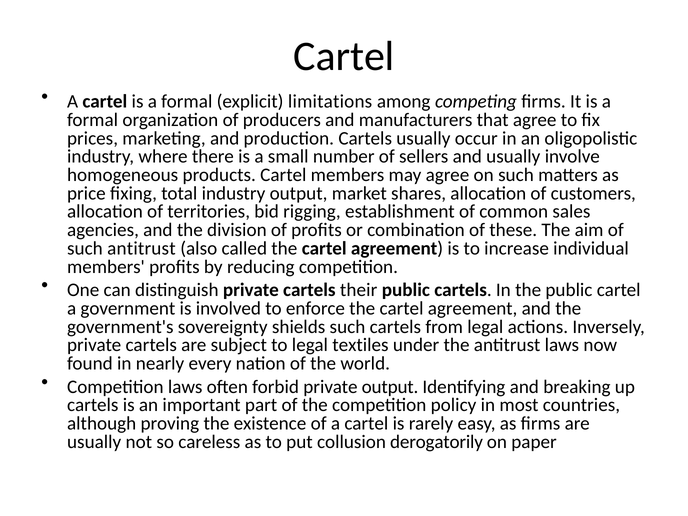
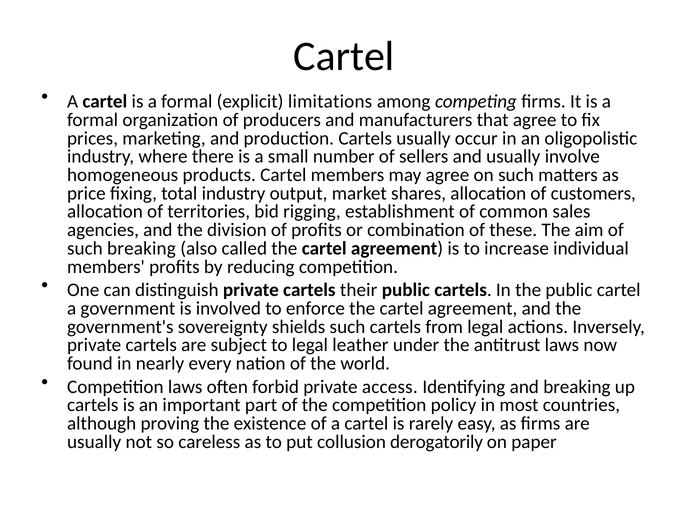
such antitrust: antitrust -> breaking (141, 248)
textiles: textiles -> leather (360, 345)
private output: output -> access (390, 387)
